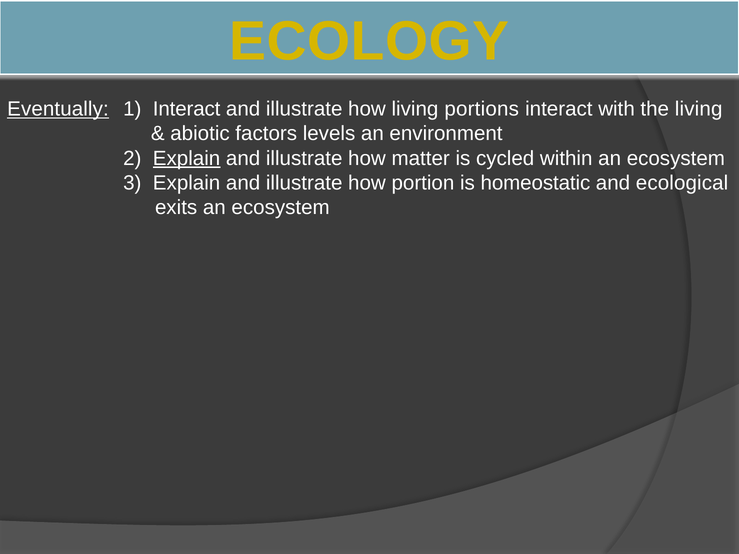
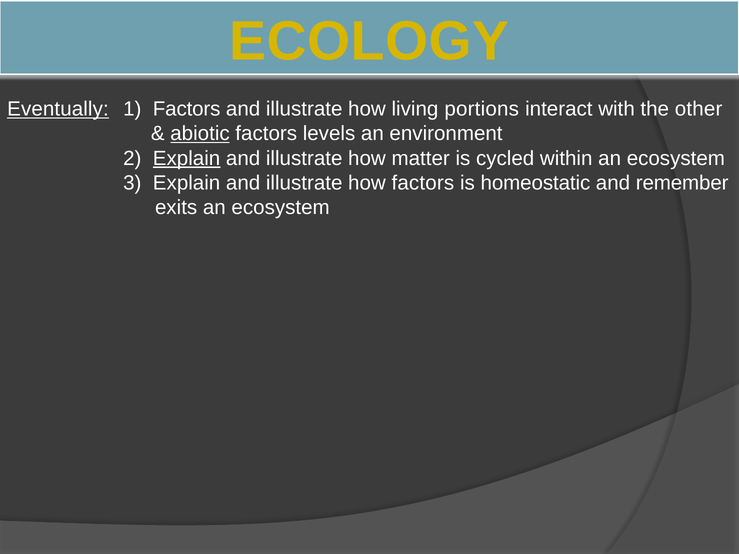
1 Interact: Interact -> Factors (187, 109)
the living: living -> other (699, 109)
abiotic underline: none -> present (200, 134)
how portion: portion -> factors (423, 183)
ecological: ecological -> remember (682, 183)
